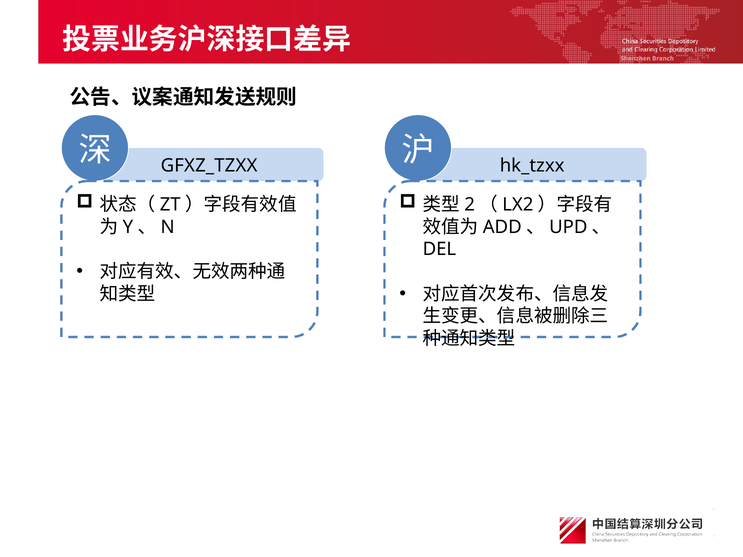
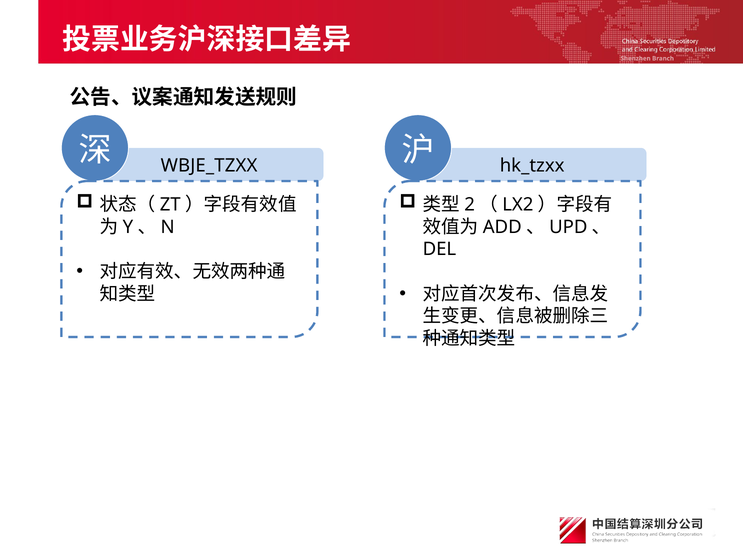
GFXZ_TZXX: GFXZ_TZXX -> WBJE_TZXX (209, 166)
